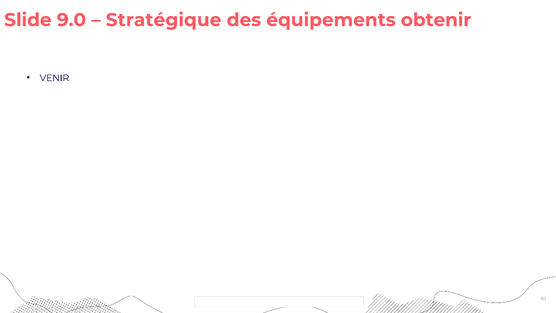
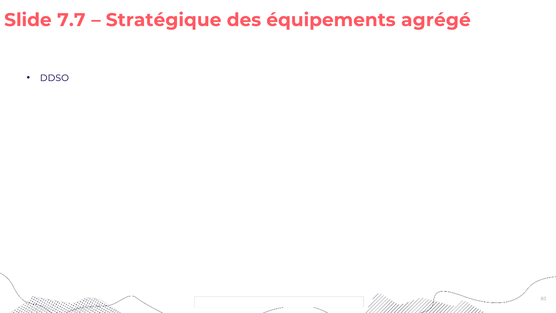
9.0: 9.0 -> 7.7 (71, 20)
obtenir: obtenir -> agrégé (436, 20)
VENIR: VENIR -> DDSO (54, 78)
